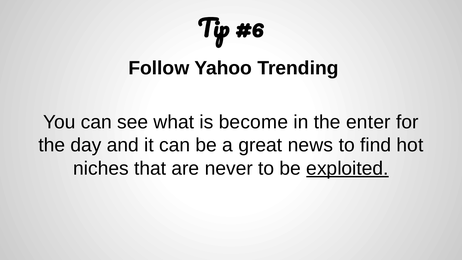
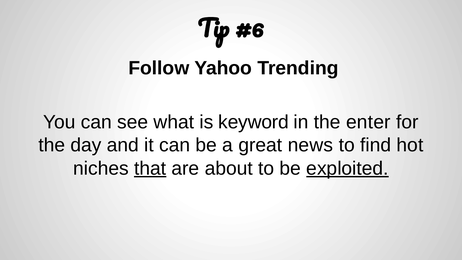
become: become -> keyword (254, 122)
that underline: none -> present (150, 168)
never: never -> about (229, 168)
